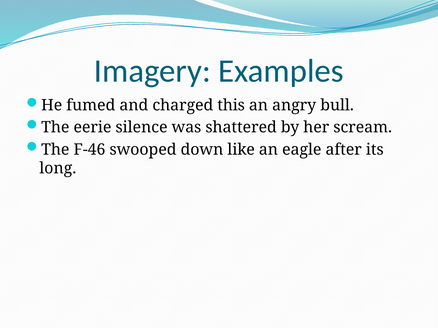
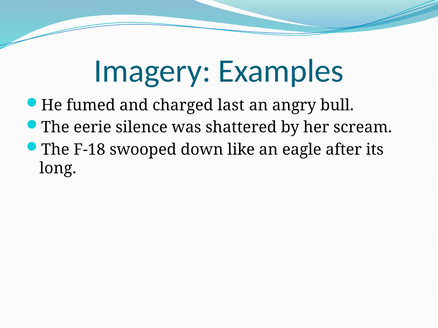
this: this -> last (231, 105)
F-46: F-46 -> F-18 (89, 150)
